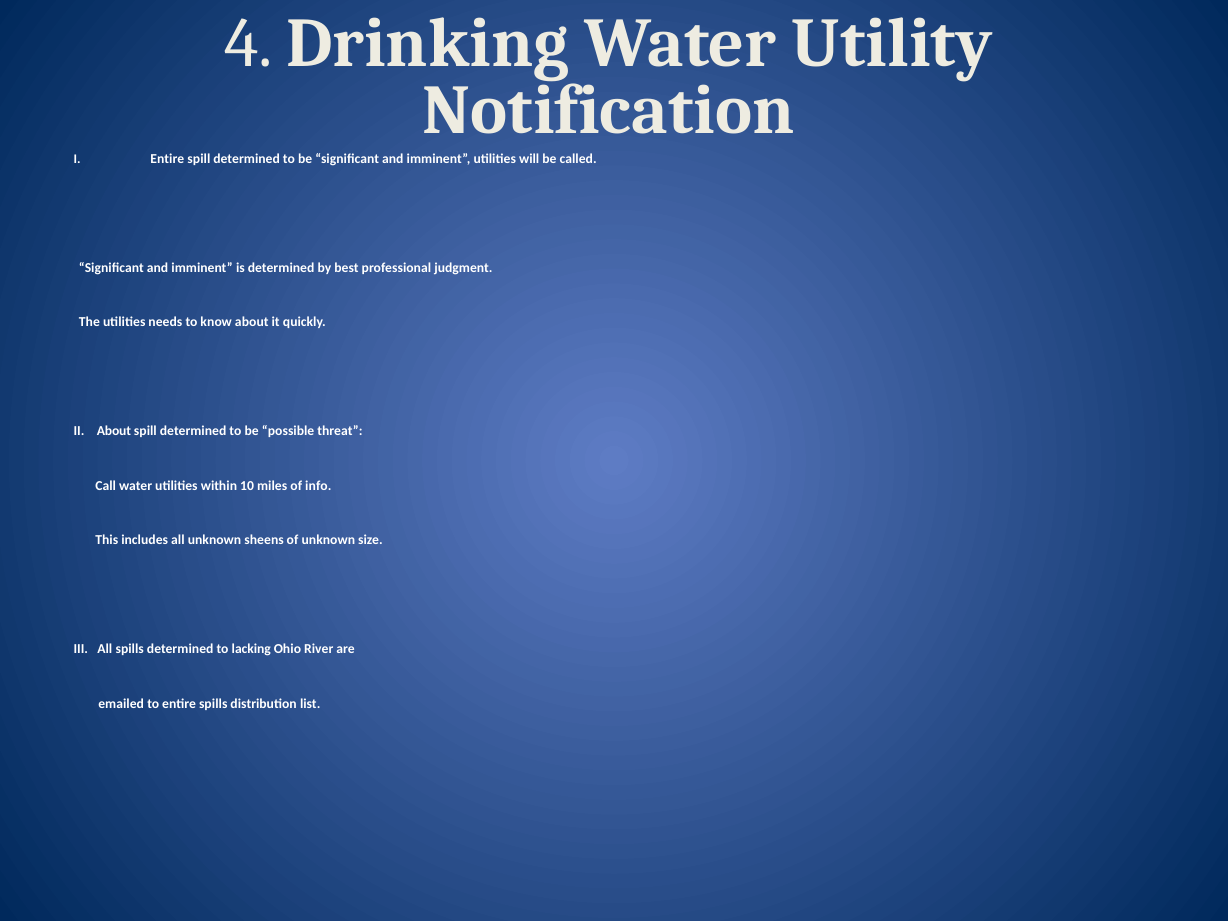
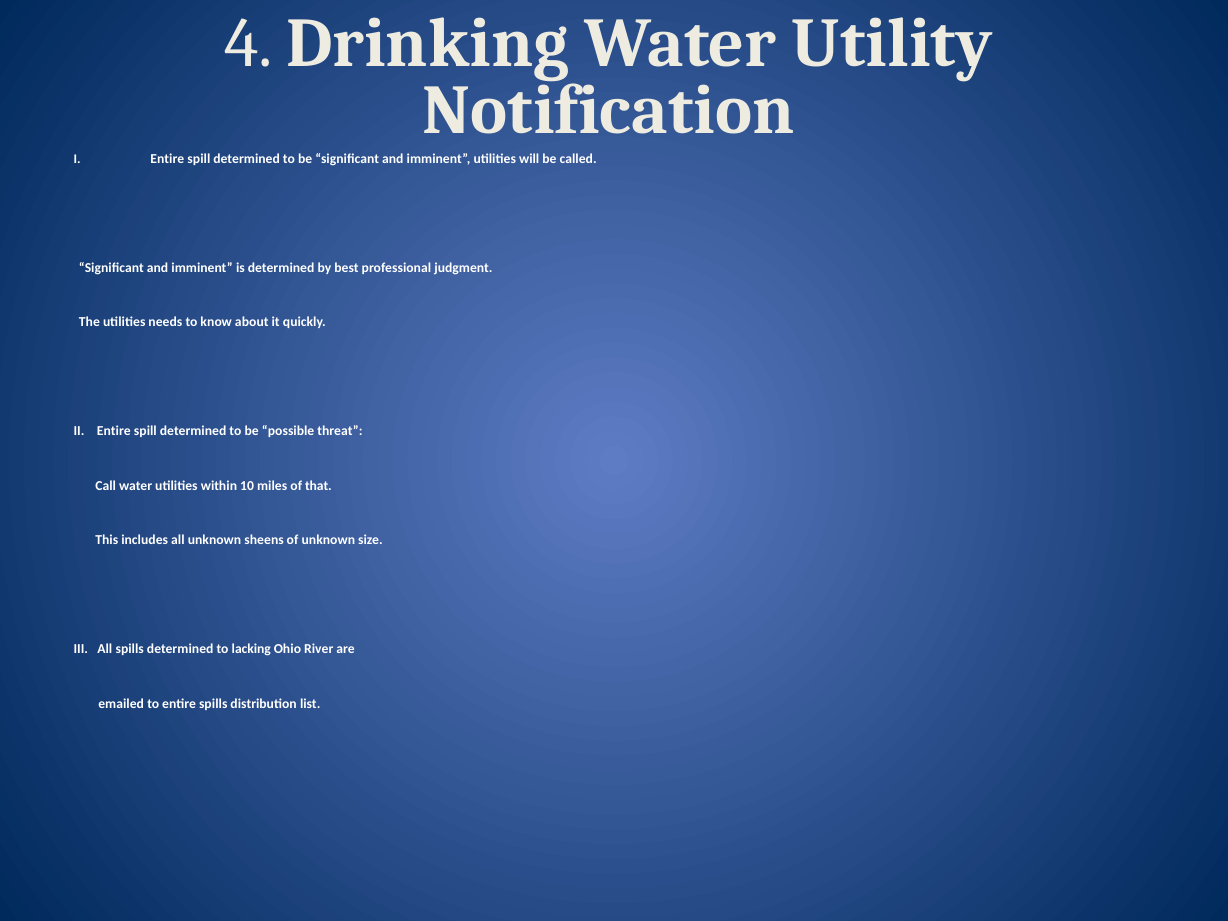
II About: About -> Entire (114, 431)
info: info -> that (318, 486)
